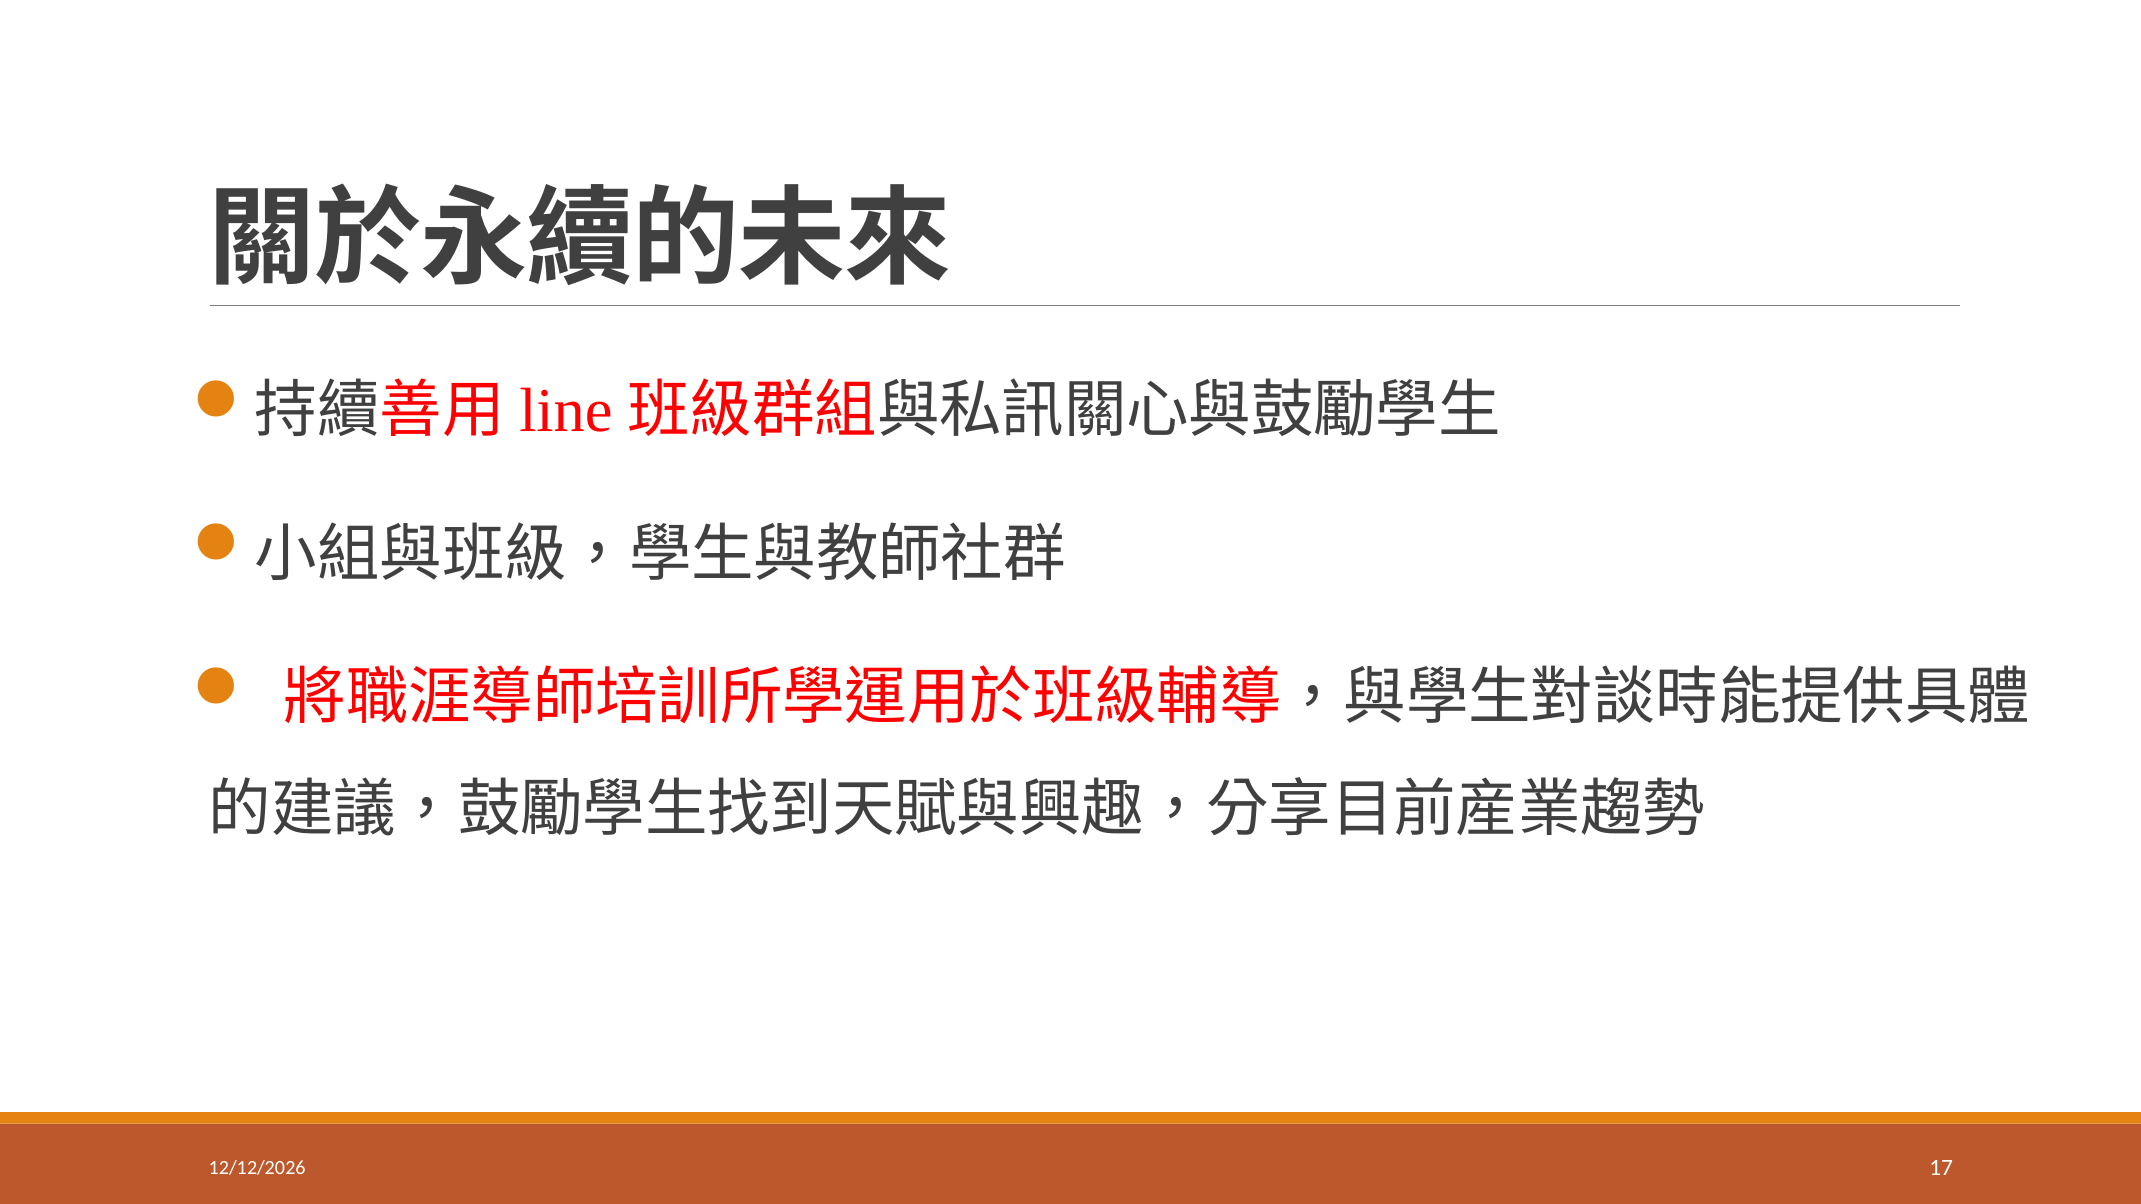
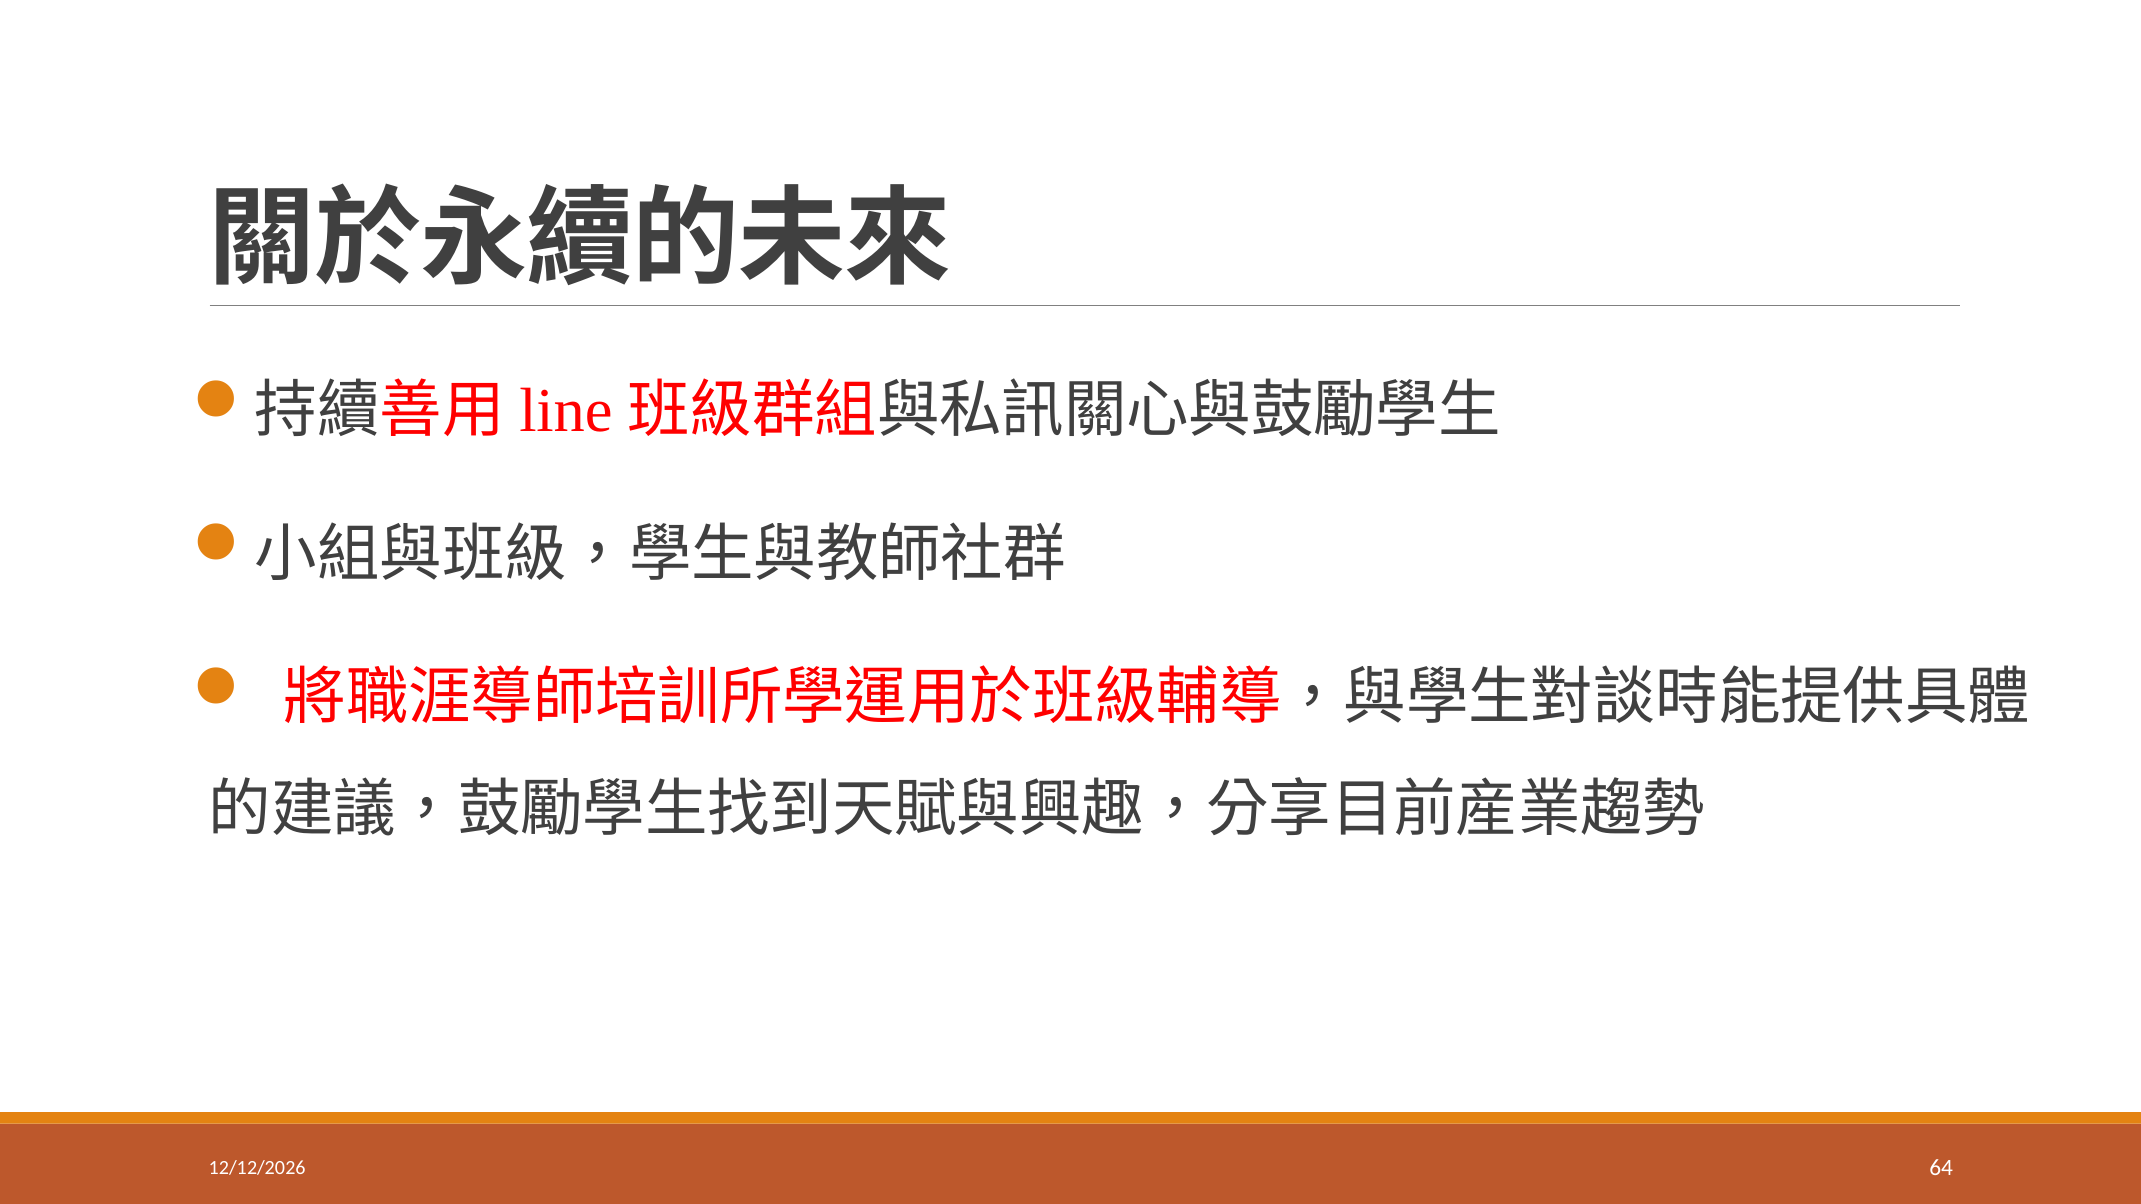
17: 17 -> 64 (1941, 1168)
